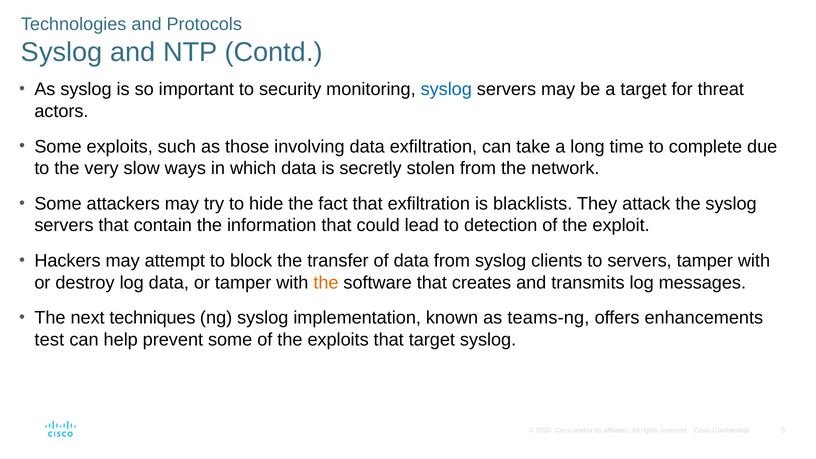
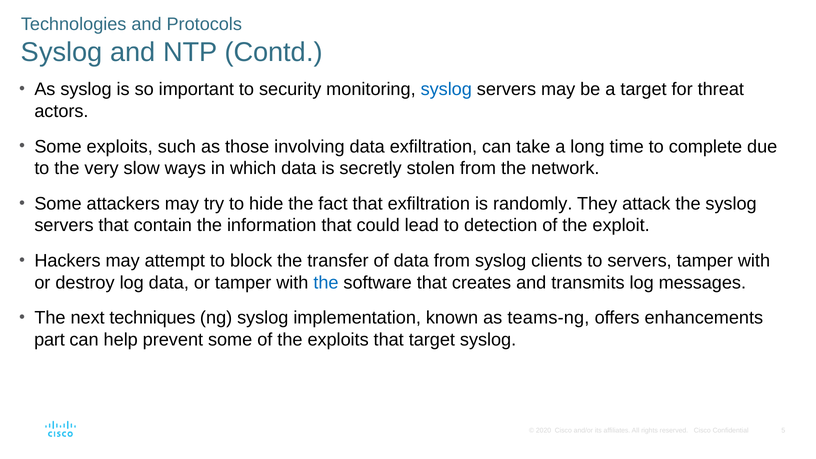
blacklists: blacklists -> randomly (533, 204)
the colour: orange -> blue (326, 283)
test: test -> part (49, 340)
